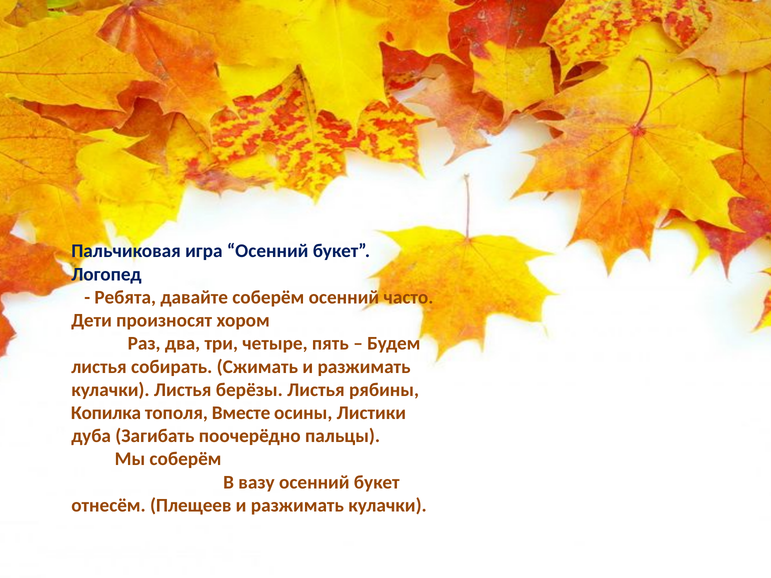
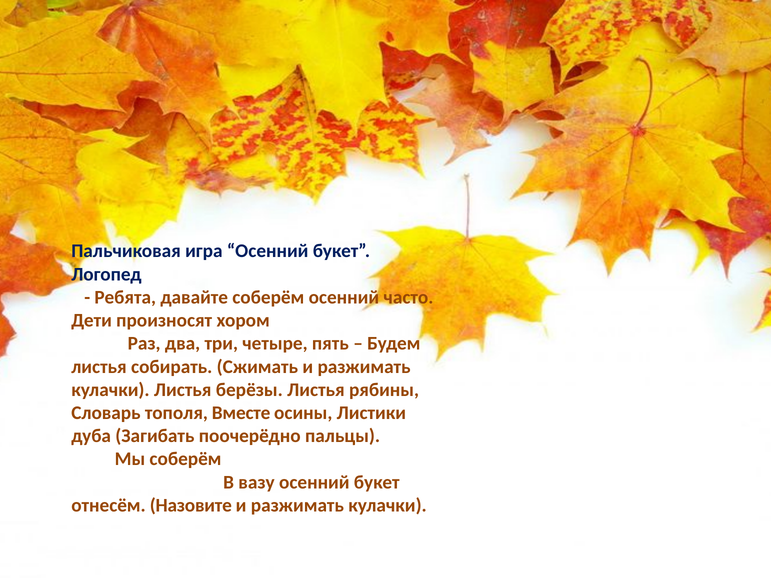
Копилка: Копилка -> Словарь (106, 413)
Плещеев: Плещеев -> Назовите (191, 506)
